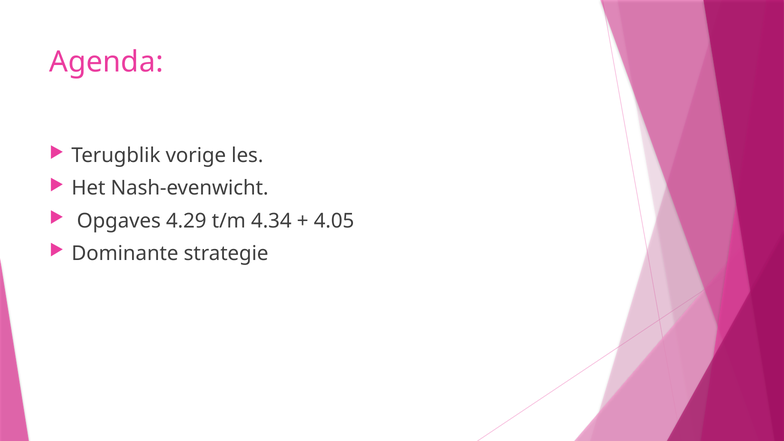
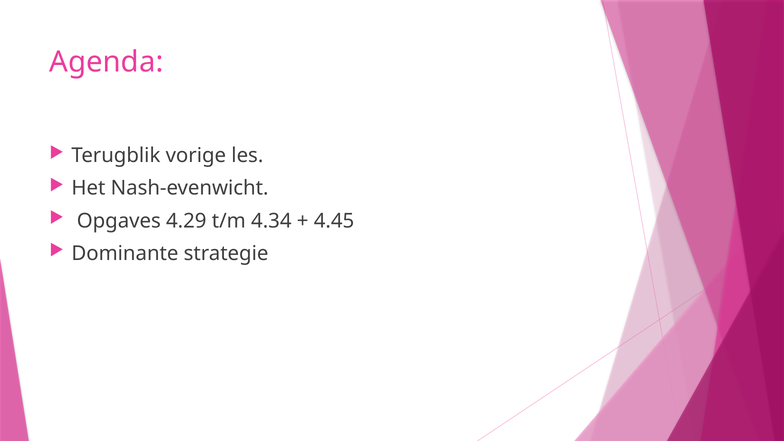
4.05: 4.05 -> 4.45 (334, 221)
